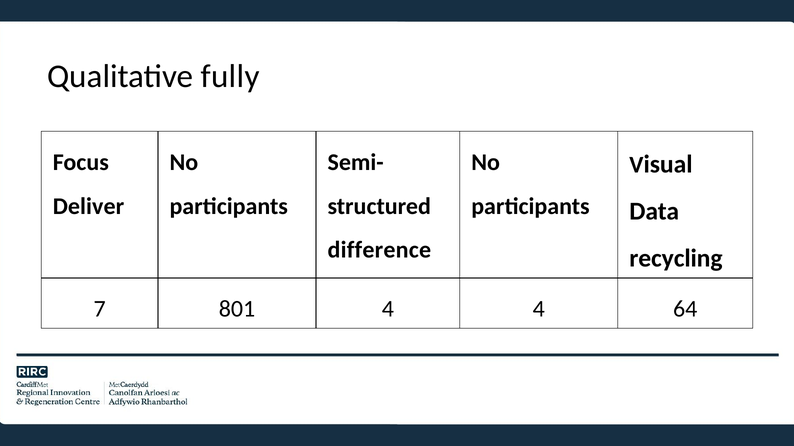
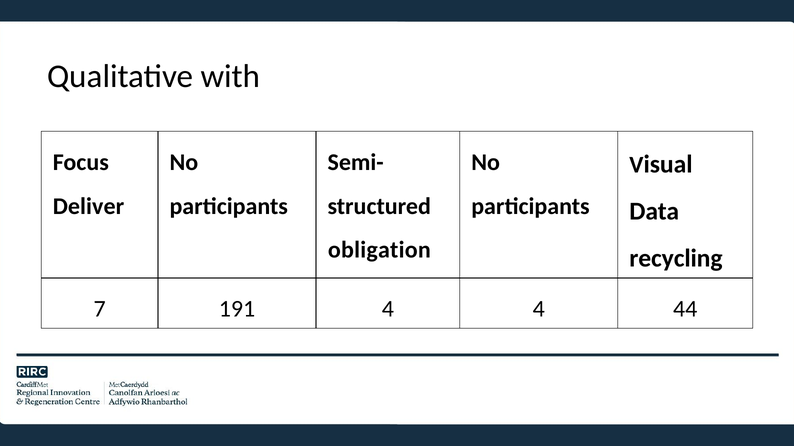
fully: fully -> with (230, 76)
difference: difference -> obligation (379, 250)
801: 801 -> 191 (237, 310)
64: 64 -> 44 (685, 310)
